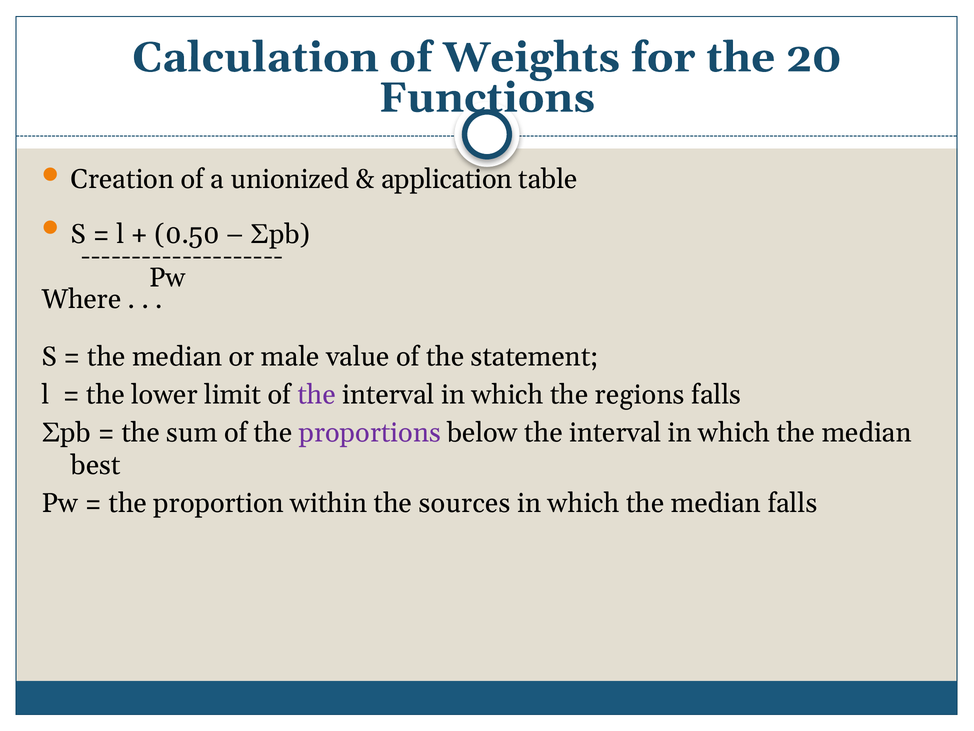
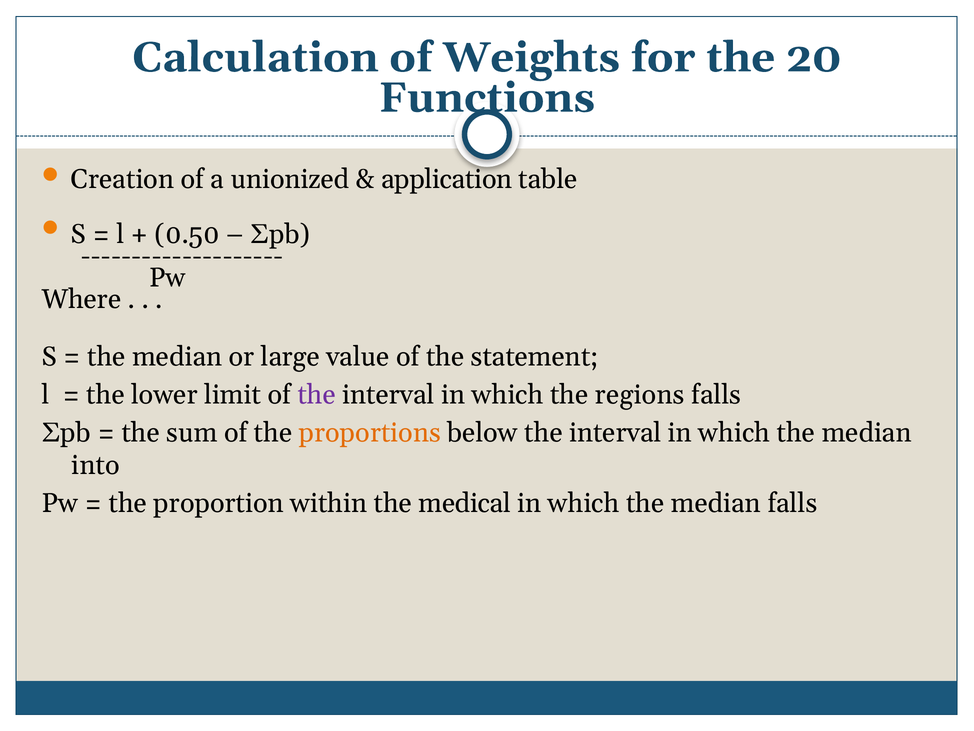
male: male -> large (290, 357)
proportions colour: purple -> orange (370, 433)
best: best -> into (96, 465)
sources: sources -> medical (465, 503)
